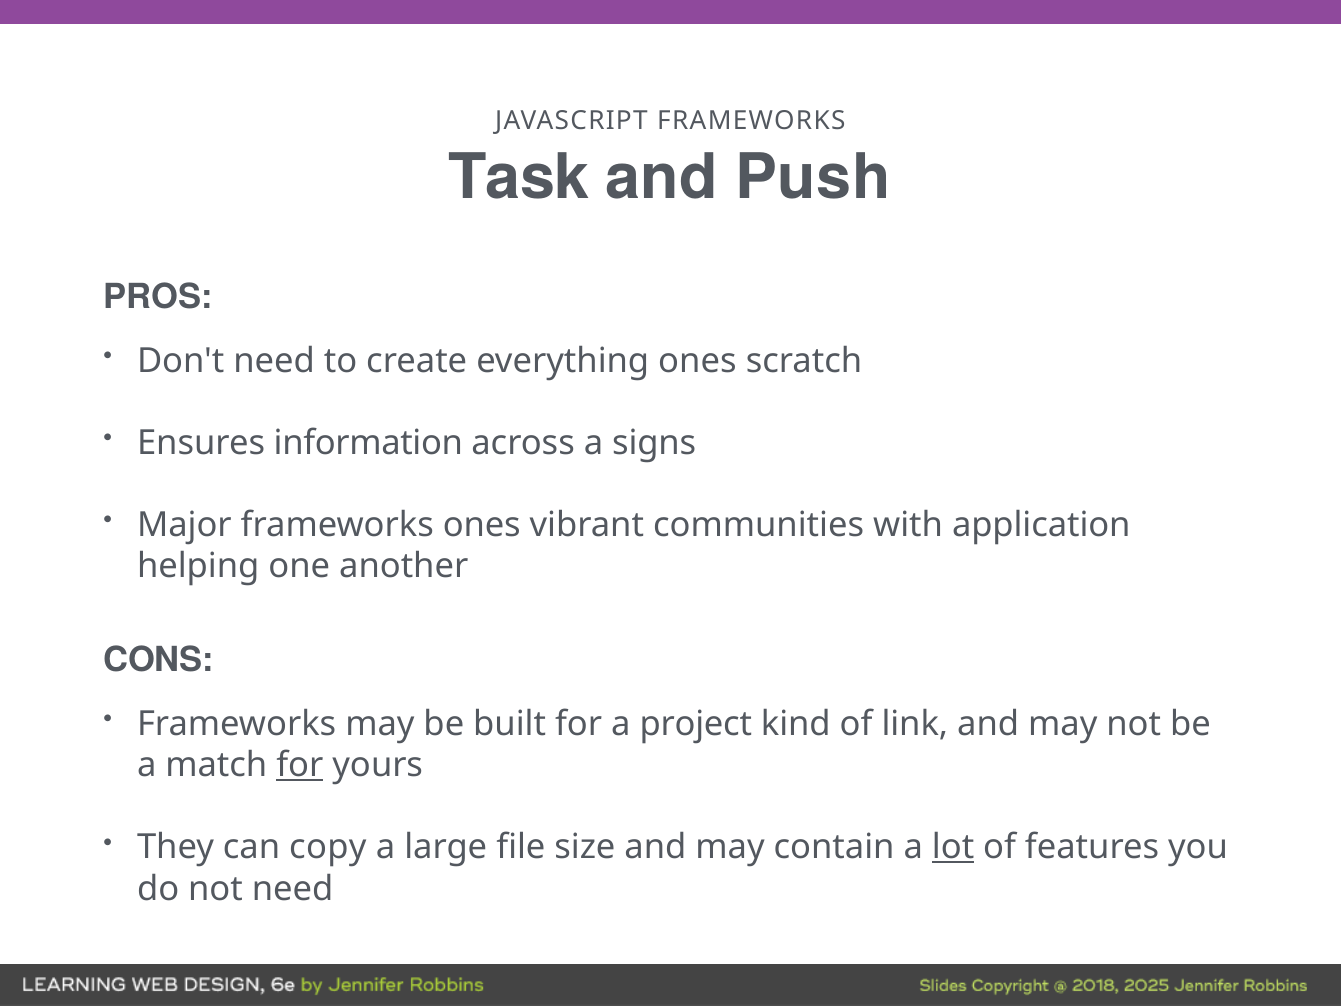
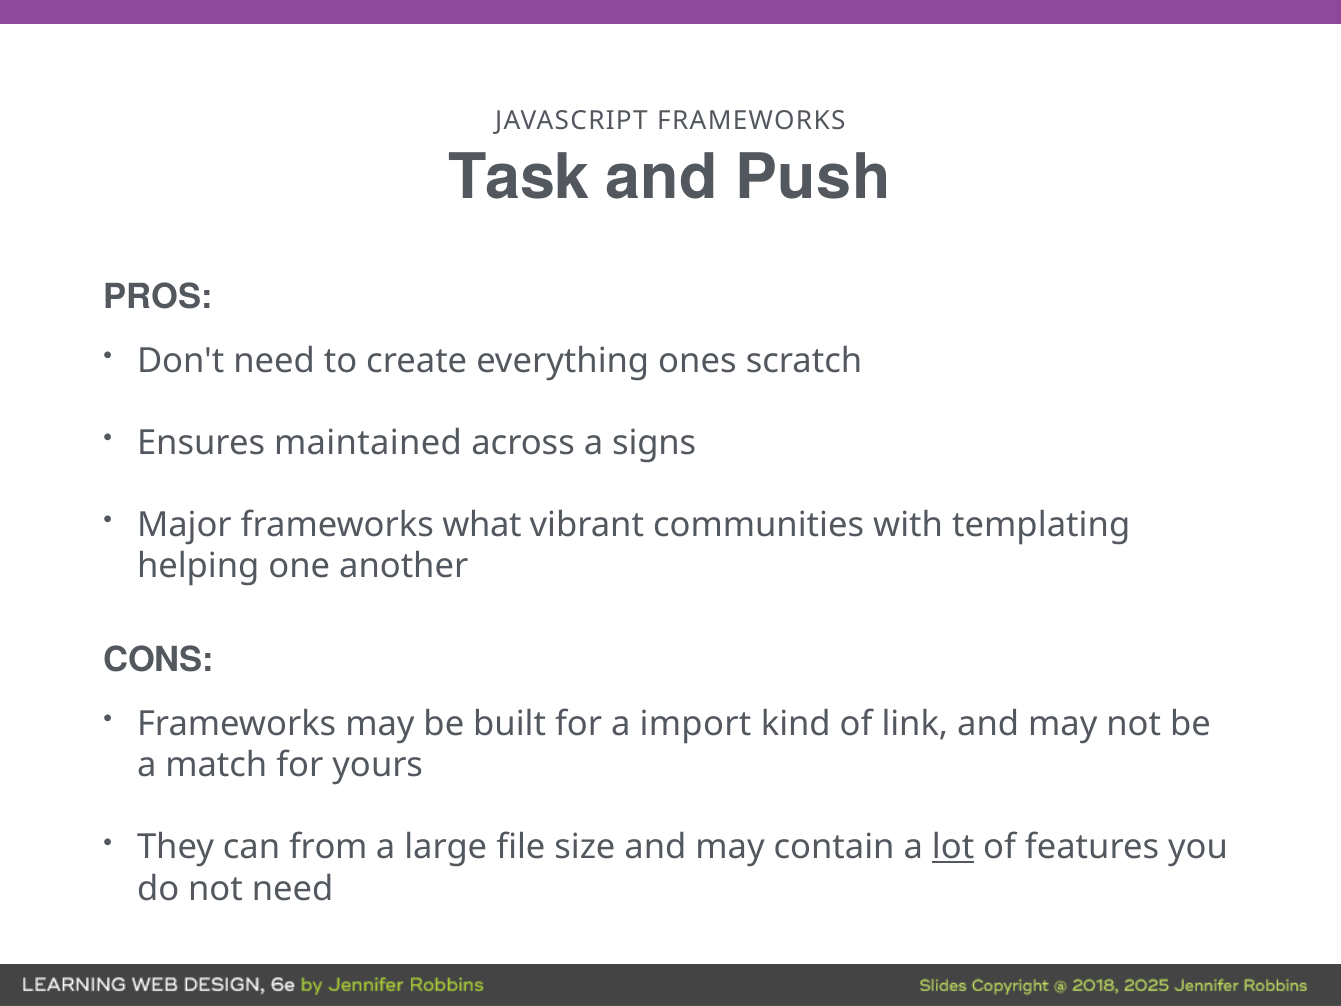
information: information -> maintained (368, 443)
frameworks ones: ones -> what (482, 525)
application: application -> templating (1041, 525)
project: project -> import (696, 724)
for underline: present -> none (300, 765)
copy: copy -> from (328, 847)
